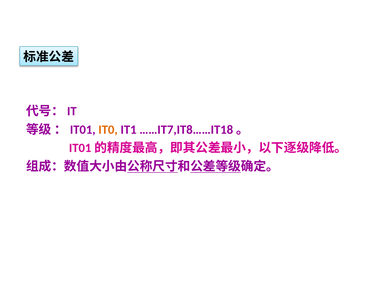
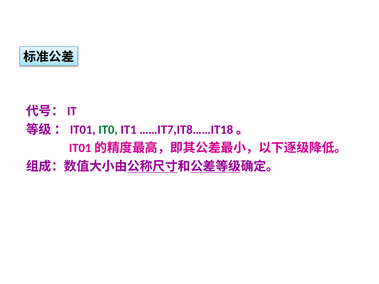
IT0 colour: orange -> green (108, 130)
